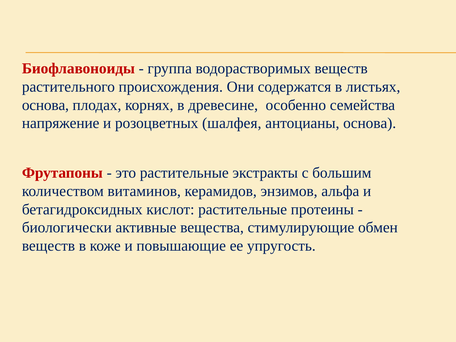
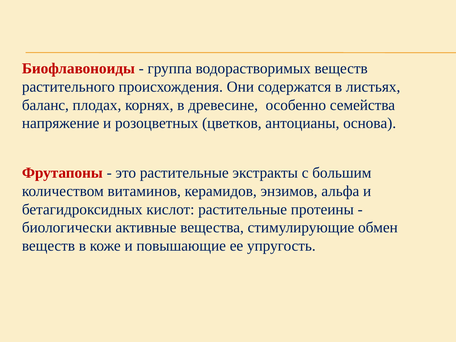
основа: основа -> баланс (45, 105)
шалфея: шалфея -> цветков (232, 123)
